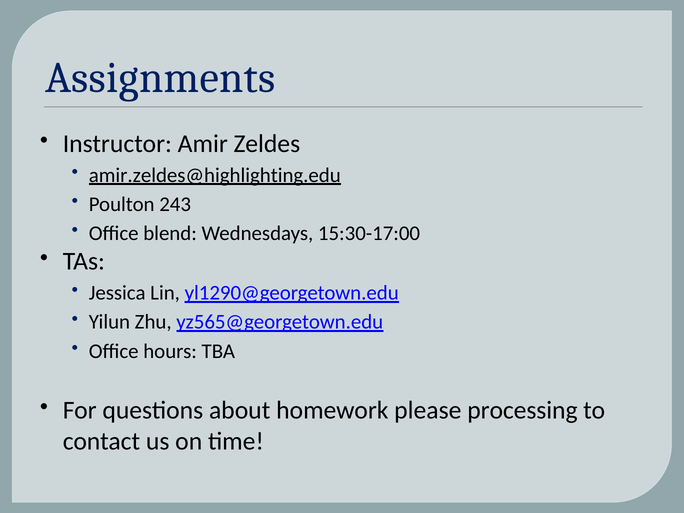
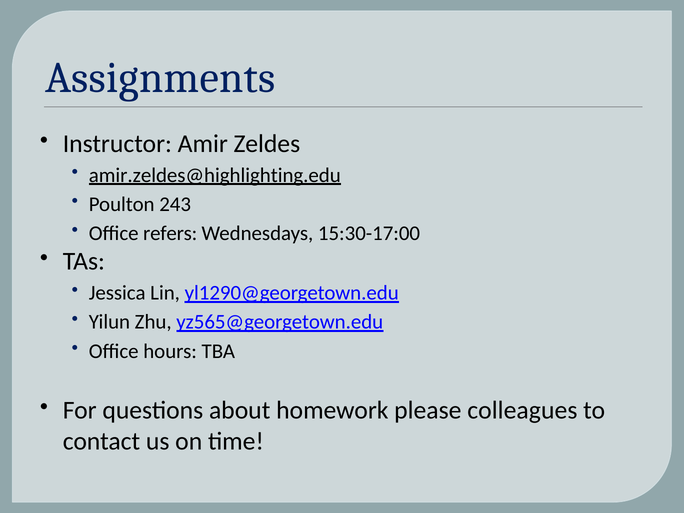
blend: blend -> refers (170, 233)
processing: processing -> colleagues (522, 410)
